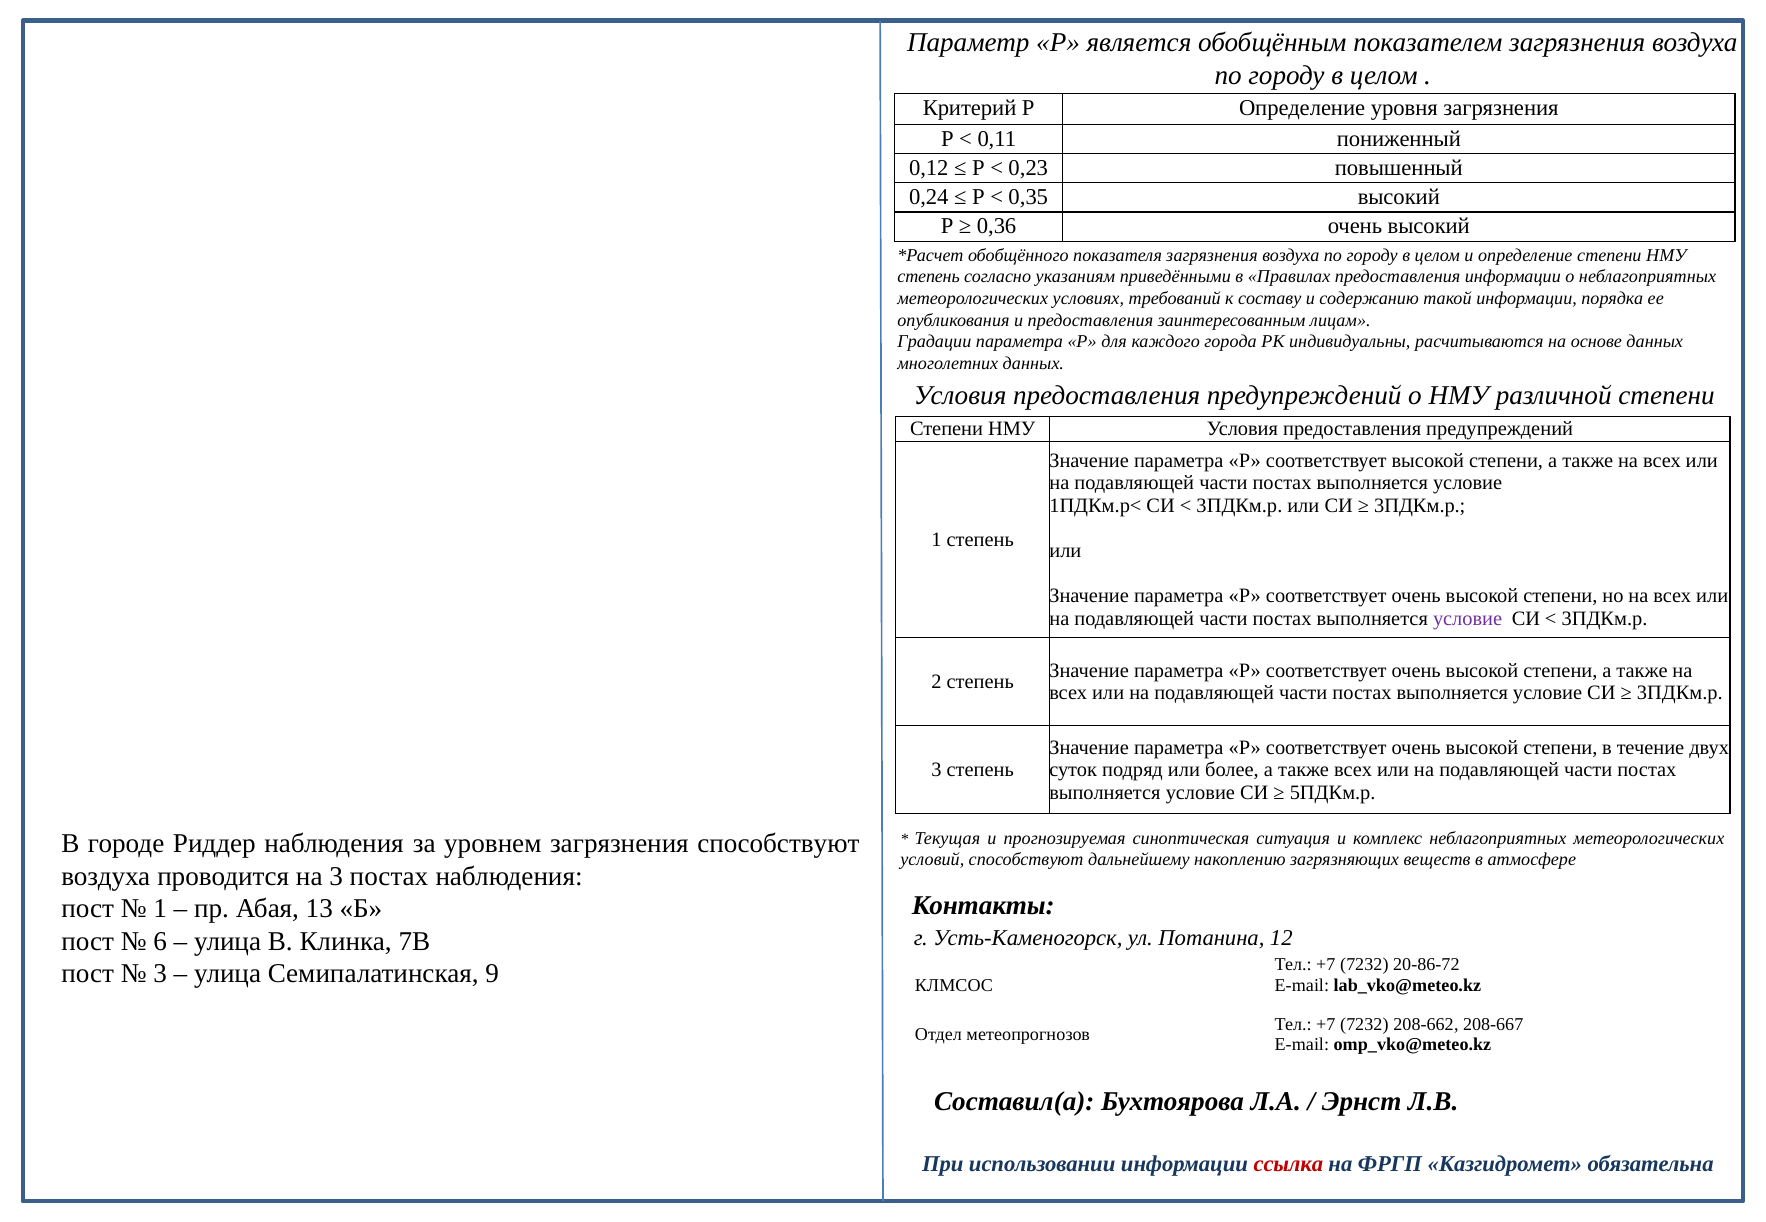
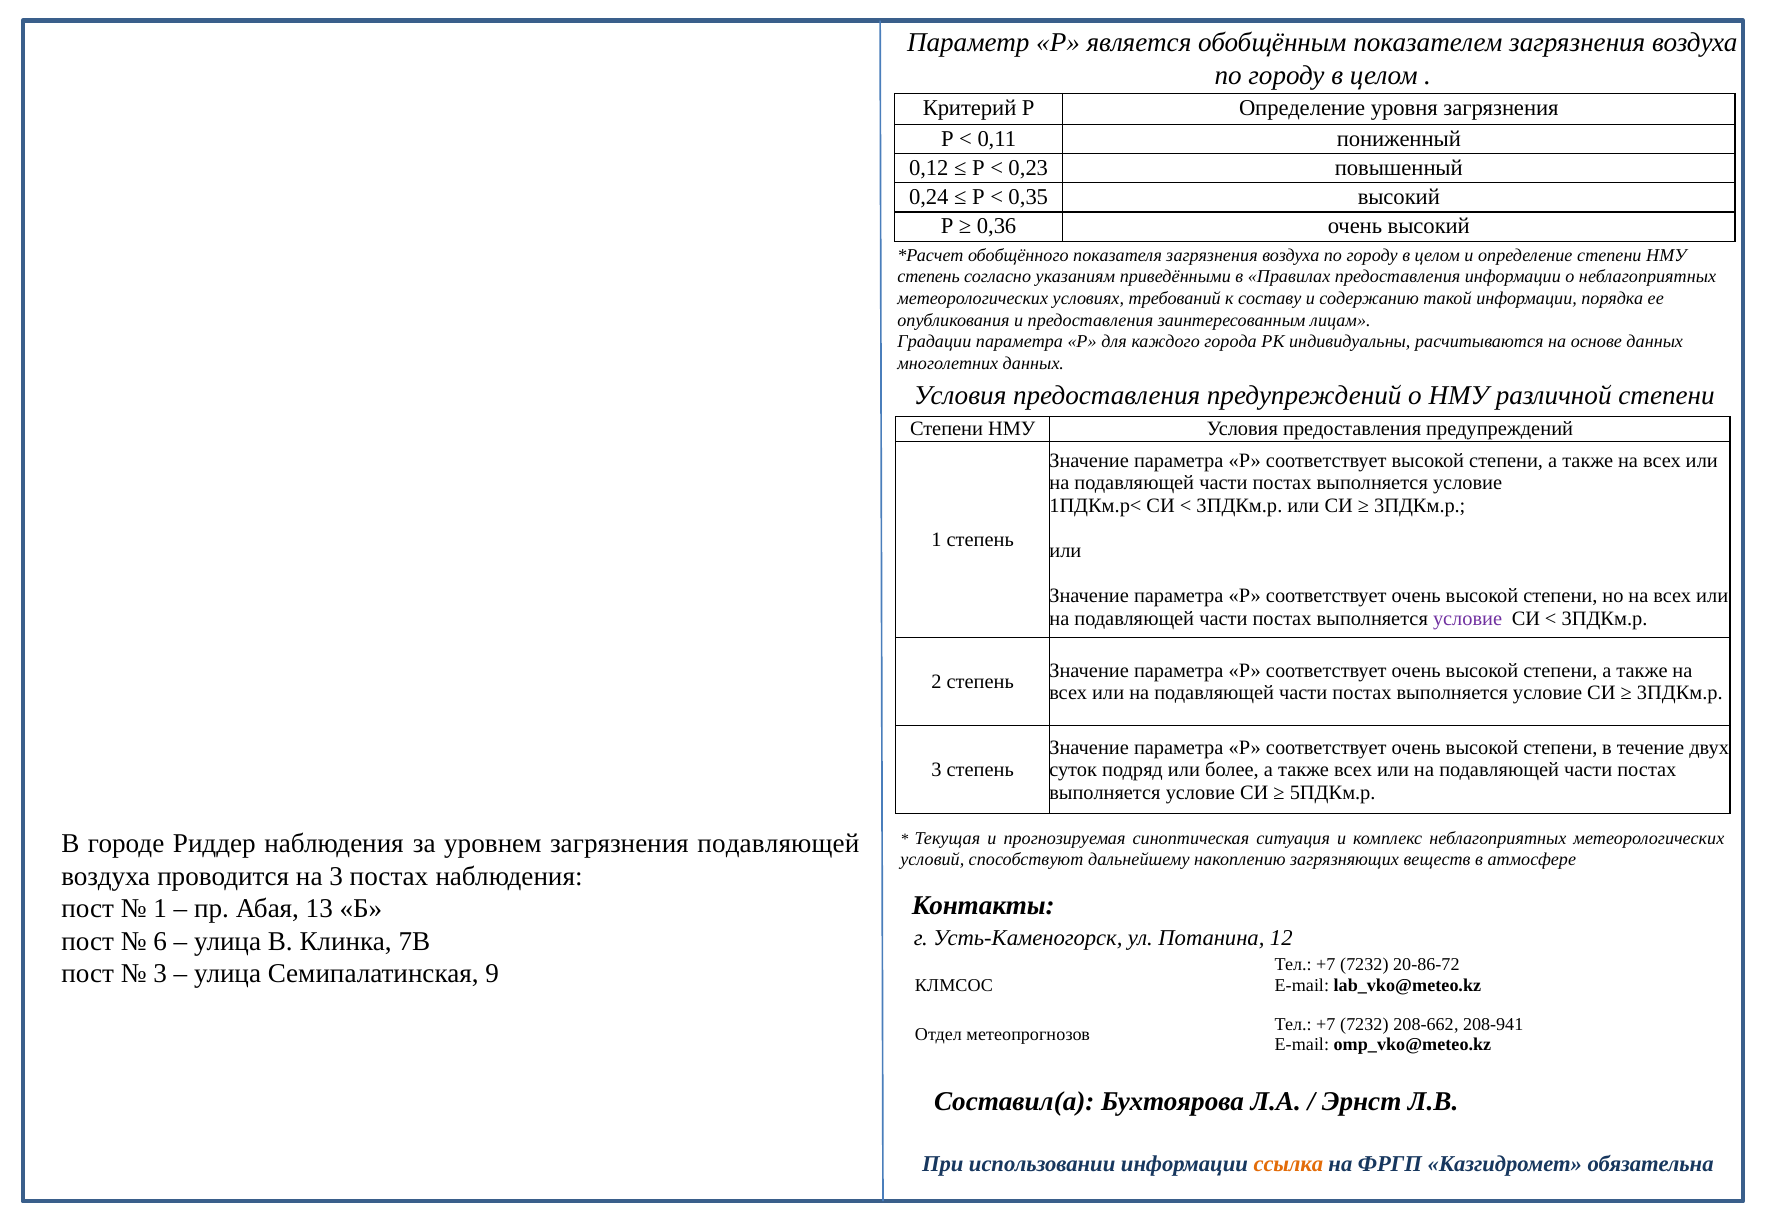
загрязнения способствуют: способствуют -> подавляющей (778, 844)
208-667: 208-667 -> 208-941 (1493, 1025)
ссылка colour: red -> orange (1288, 1164)
